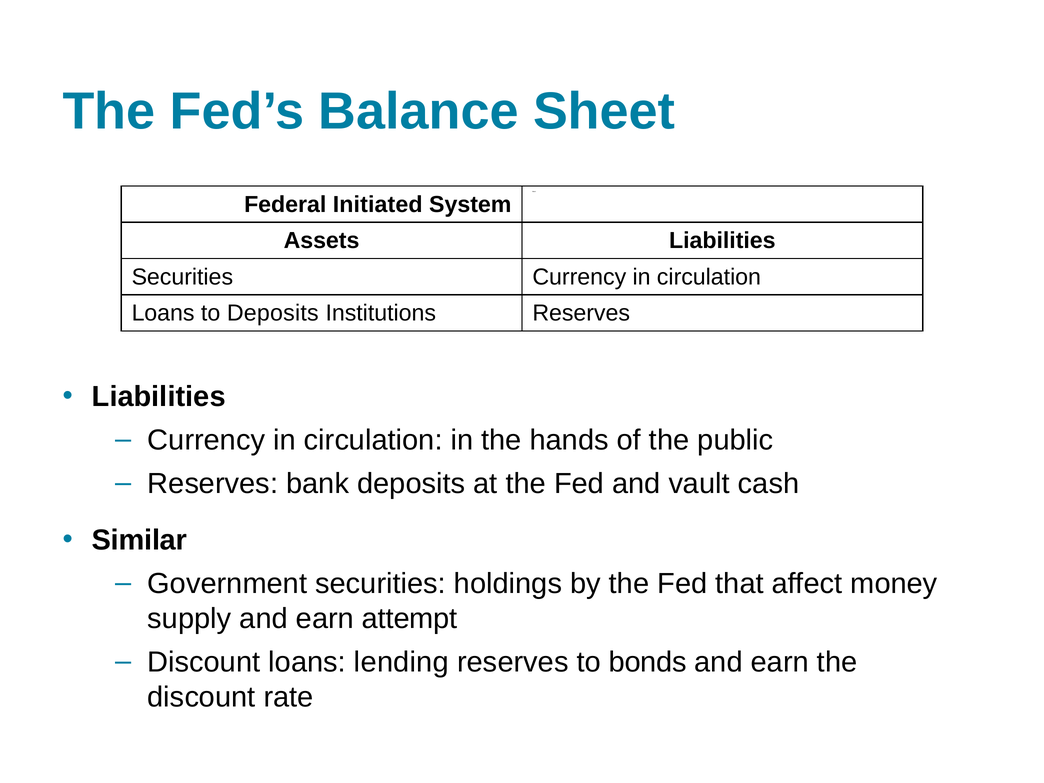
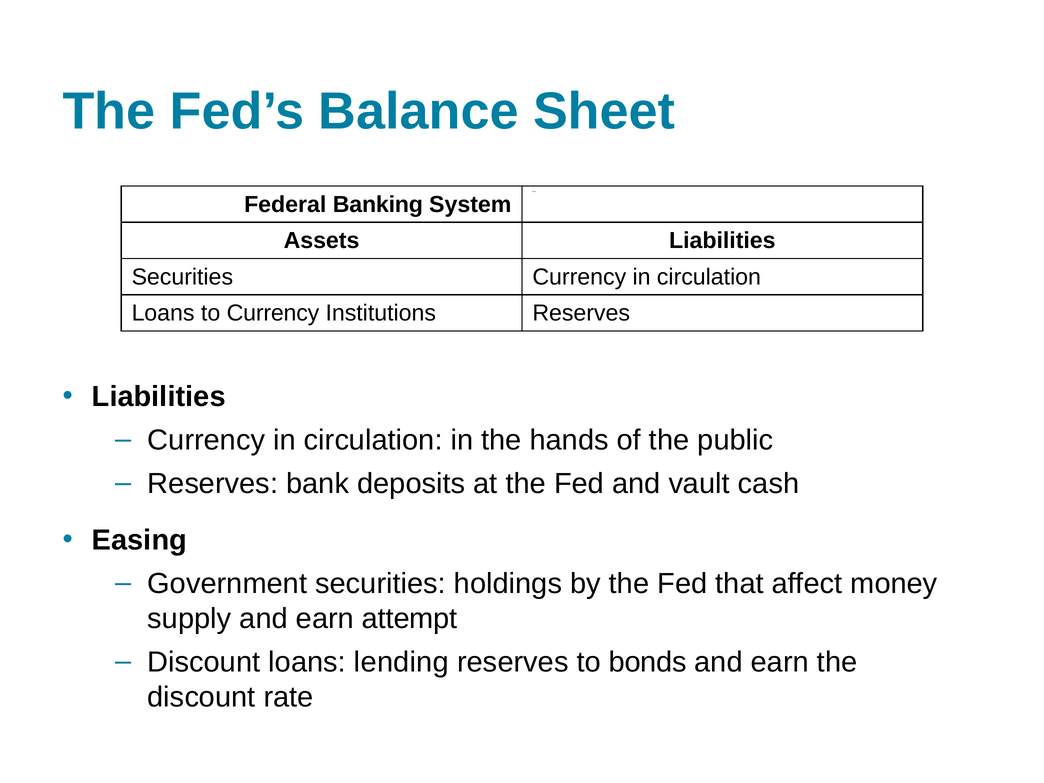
Initiated: Initiated -> Banking (378, 204)
to Deposits: Deposits -> Currency (273, 313)
Similar: Similar -> Easing (139, 540)
